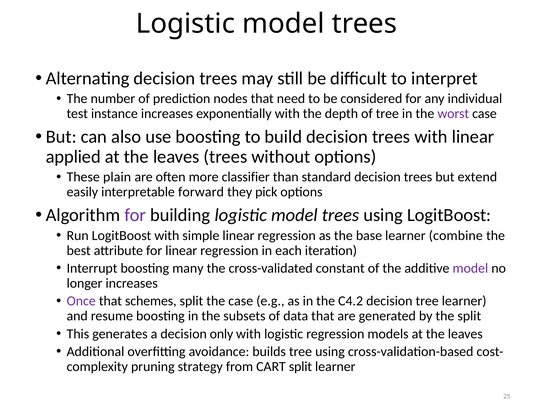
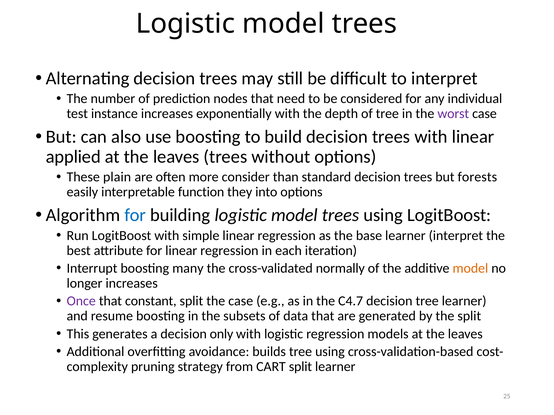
classifier: classifier -> consider (246, 177)
extend: extend -> forests (477, 177)
forward: forward -> function (201, 192)
pick: pick -> into (266, 192)
for colour: purple -> blue (135, 215)
learner combine: combine -> interpret (456, 236)
constant: constant -> normally (340, 269)
model colour: purple -> orange (470, 269)
schemes: schemes -> constant (151, 301)
C4.2: C4.2 -> C4.7 (351, 301)
